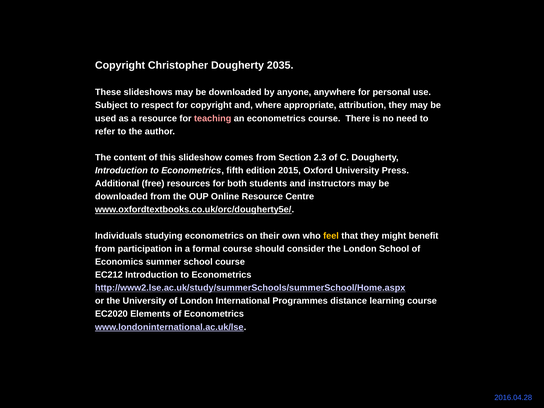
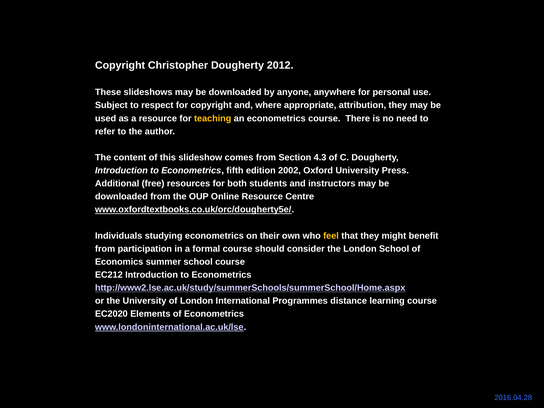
2035: 2035 -> 2012 (280, 65)
teaching colour: pink -> yellow (213, 118)
2.3: 2.3 -> 4.3 (320, 157)
2015: 2015 -> 2002 (289, 171)
